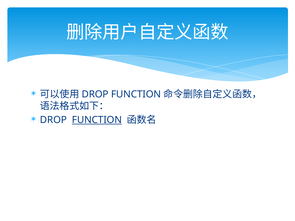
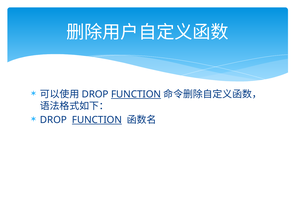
FUNCTION underline: none -> present (136, 94)
